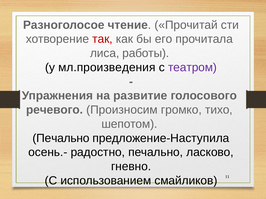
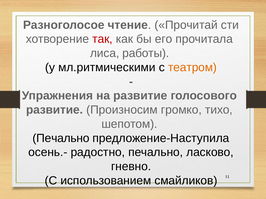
мл.произведения: мл.произведения -> мл.ритмическими (107, 68)
театром colour: purple -> orange (192, 68)
речевого: речевого -> развитие (55, 110)
